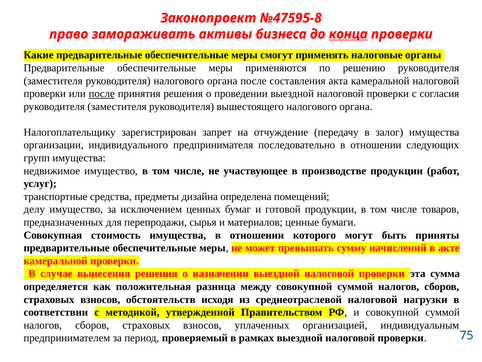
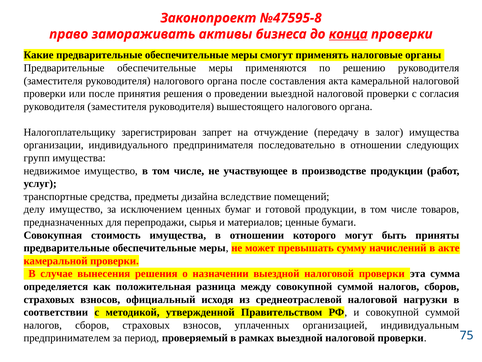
после underline: present -> none (102, 94)
определена: определена -> вследствие (246, 196)
обстоятельств: обстоятельств -> официальный (161, 299)
